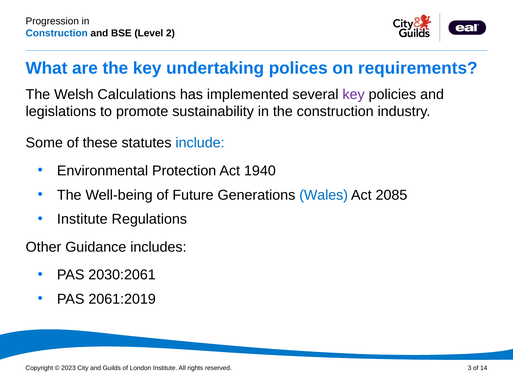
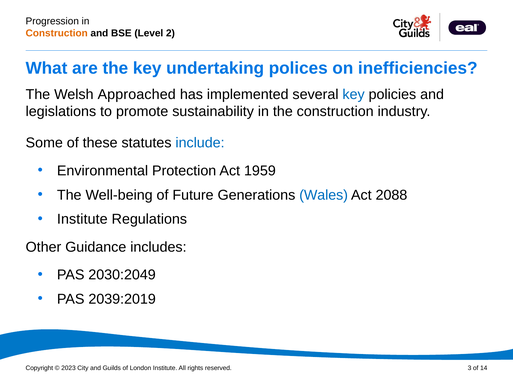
Construction colour: blue -> orange (57, 33)
requirements: requirements -> inefficiencies (418, 68)
Calculations: Calculations -> Approached (137, 94)
key colour: purple -> blue (354, 94)
1940: 1940 -> 1959 (260, 171)
2085: 2085 -> 2088 (392, 195)
2030:2061: 2030:2061 -> 2030:2049 (122, 275)
2061:2019: 2061:2019 -> 2039:2019 (122, 299)
